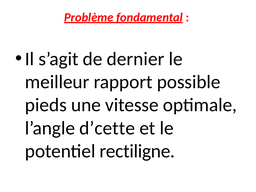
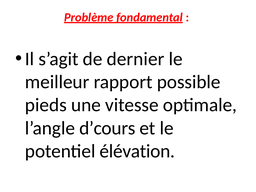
d’cette: d’cette -> d’cours (107, 128)
rectiligne: rectiligne -> élévation (137, 151)
